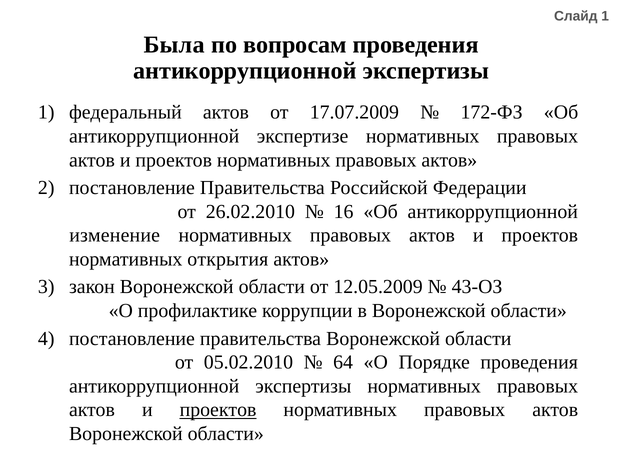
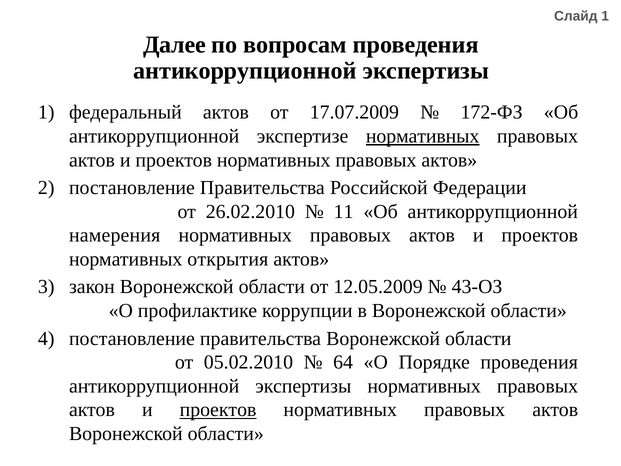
Была: Была -> Далее (174, 45)
нормативных underline: none -> present (423, 136)
16: 16 -> 11 (344, 211)
изменение: изменение -> намерения (115, 235)
